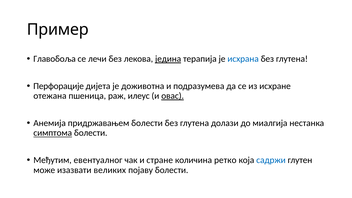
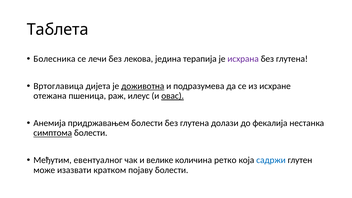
Пример: Пример -> Таблета (58, 30)
Главобоља: Главобоља -> Болесника (54, 59)
једина underline: present -> none (168, 59)
исхрана colour: blue -> purple (243, 59)
Перфорације: Перфорације -> Вртоглавица (58, 86)
доживотна underline: none -> present (143, 86)
миалгија: миалгија -> фекалија (270, 123)
стране: стране -> велике (160, 160)
великих: великих -> кратком (110, 170)
